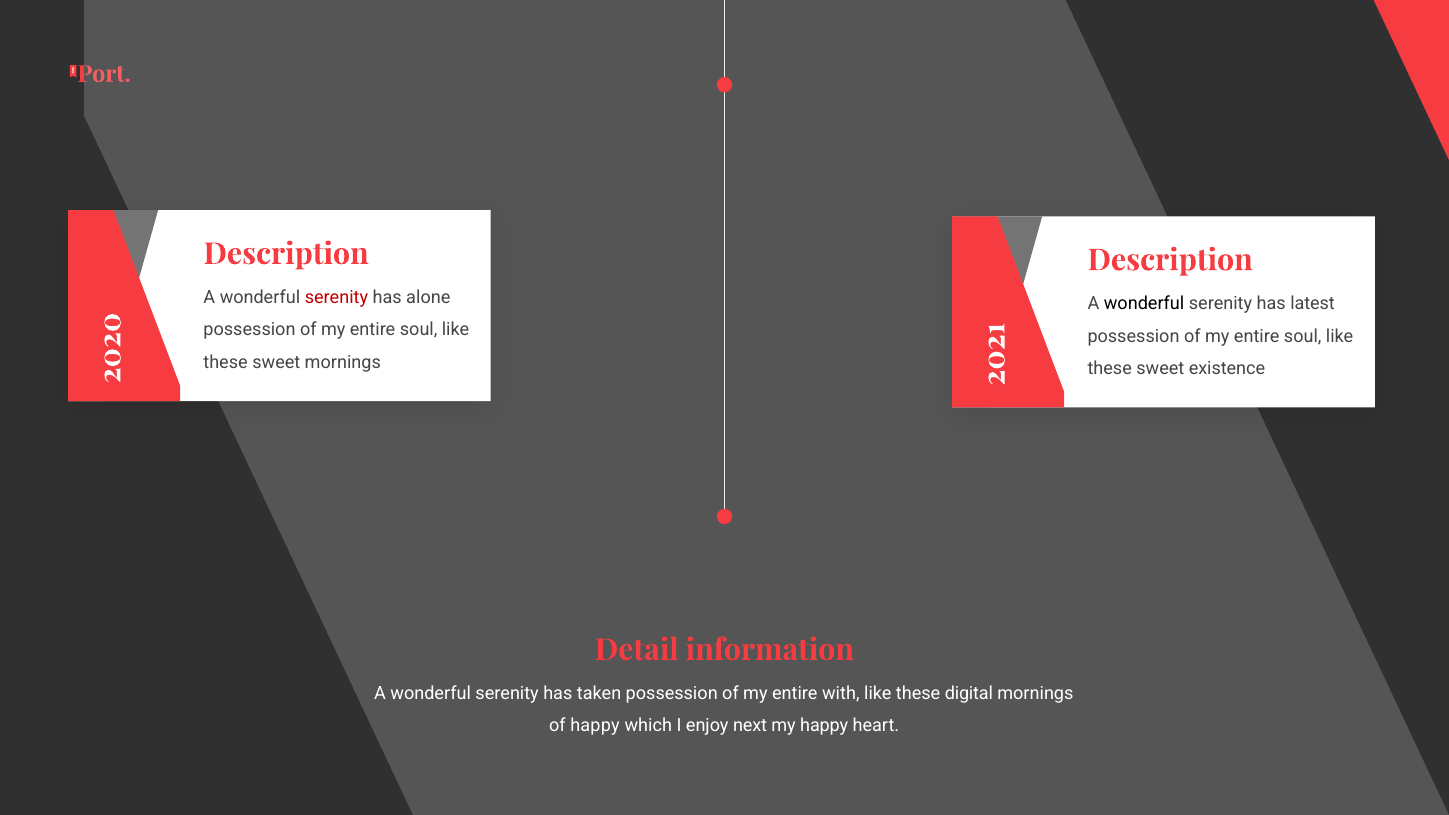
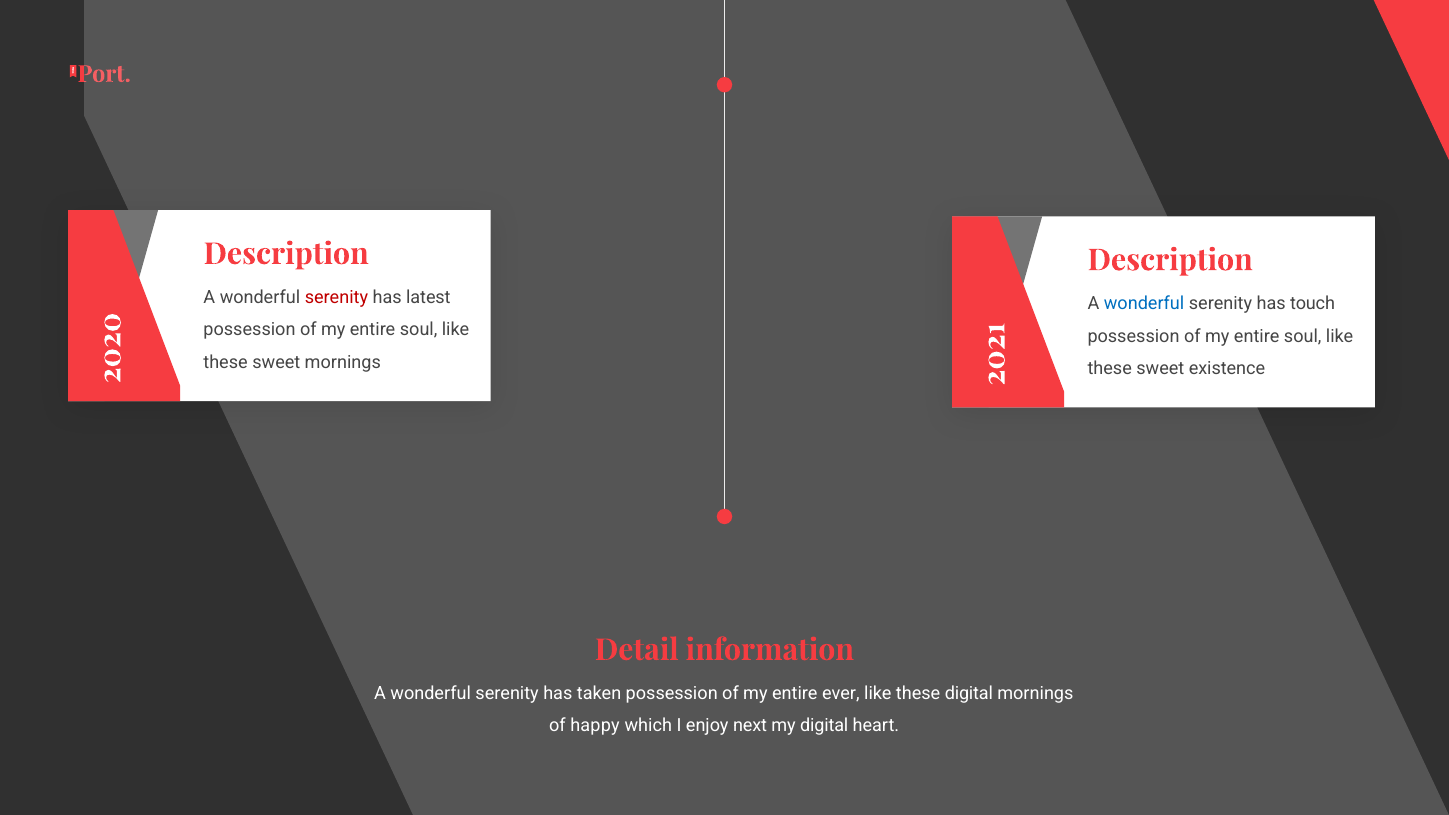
alone: alone -> latest (428, 297)
wonderful colour: black -> blue (1144, 303)
latest: latest -> touch (1313, 303)
with: with -> ever (841, 693)
my happy: happy -> digital (824, 726)
